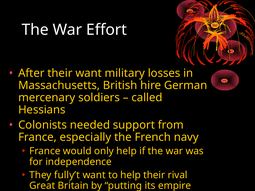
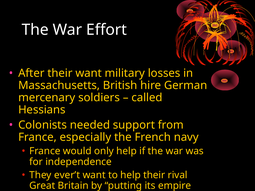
fully’t: fully’t -> ever’t (67, 175)
